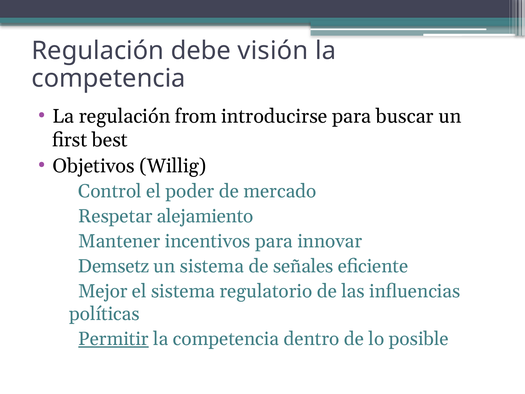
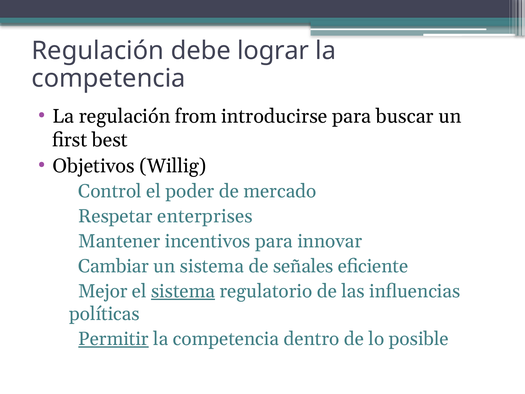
visión: visión -> lograr (273, 51)
alejamiento: alejamiento -> enterprises (205, 216)
Demsetz: Demsetz -> Cambiar (114, 266)
sistema underline: none -> present (183, 291)
